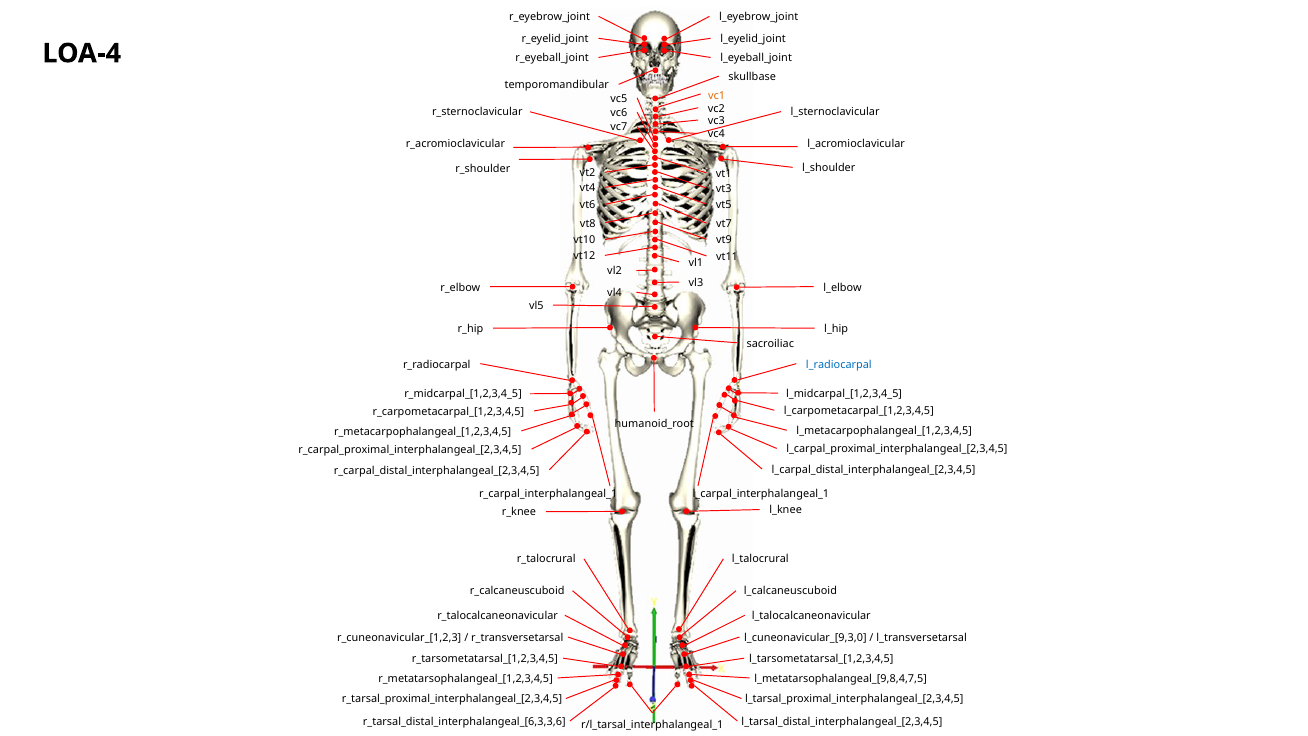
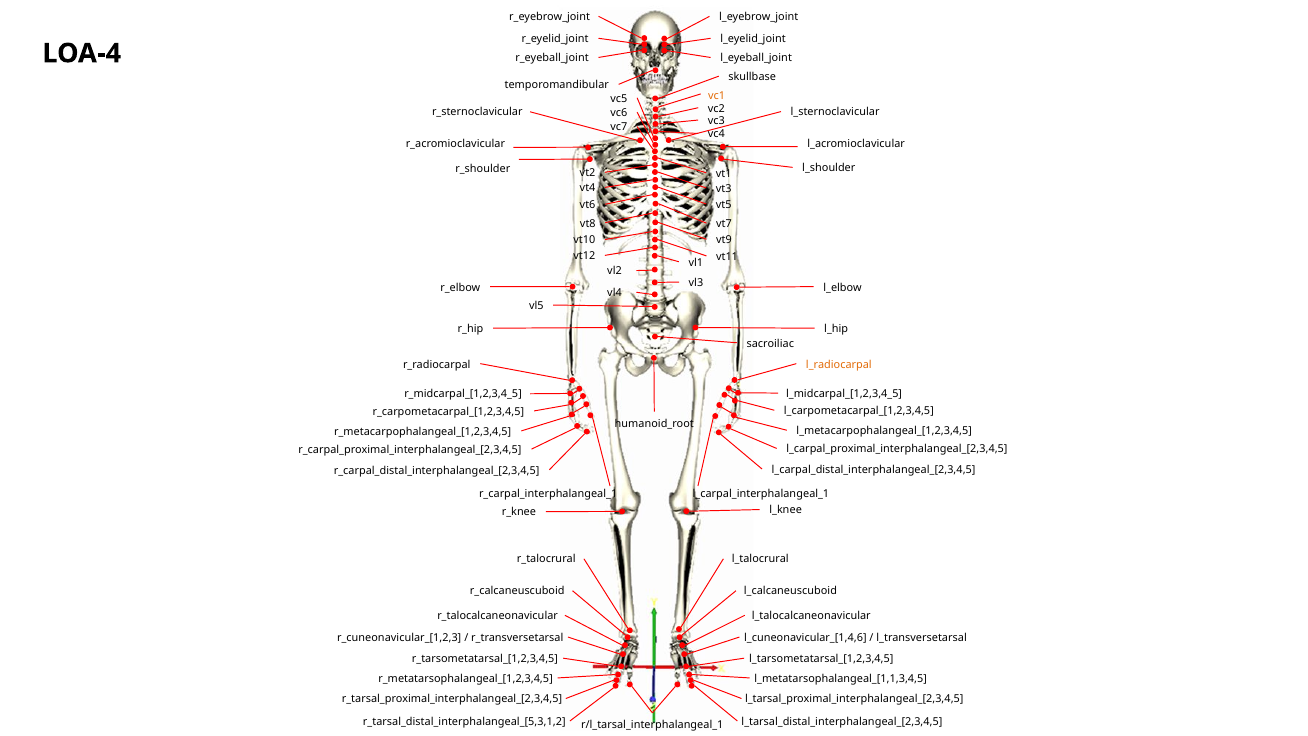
l_radiocarpal colour: blue -> orange (839, 364)
l_cuneonavicular_[9,3,0: l_cuneonavicular_[9,3,0 -> l_cuneonavicular_[1,4,6 (805, 637)
l_metatarsophalangeal_[9,8,4,7,5: l_metatarsophalangeal_[9,8,4,7,5 -> l_metatarsophalangeal_[1,1,3,4,5 (841, 678)
r_tarsal_distal_interphalangeal_[6,3,3,6: r_tarsal_distal_interphalangeal_[6,3,3,6 -> r_tarsal_distal_interphalangeal_[5,3,1,2 (464, 721)
